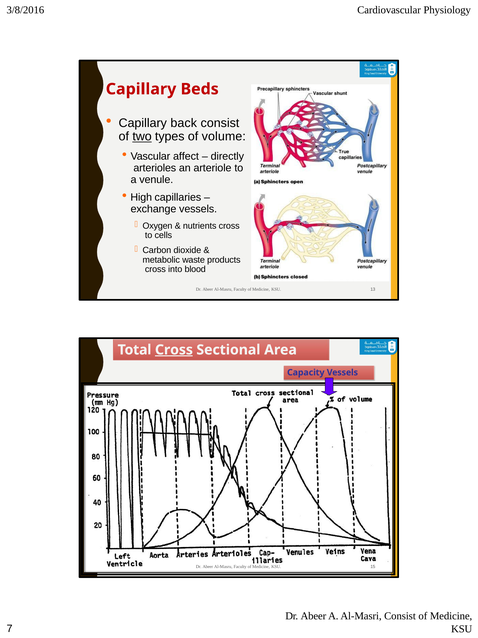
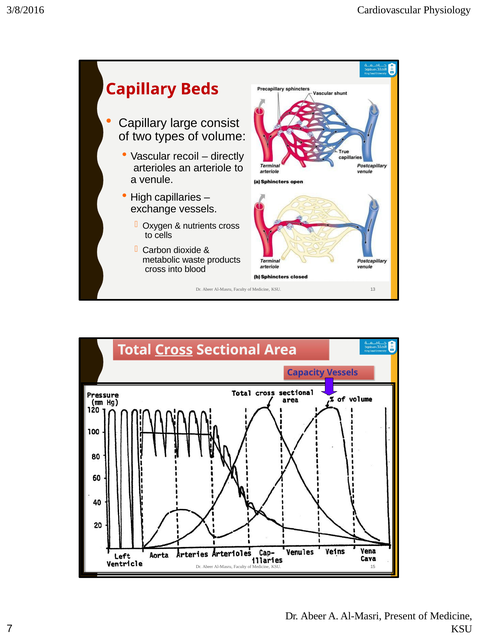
back: back -> large (184, 123)
two underline: present -> none (142, 136)
affect: affect -> recoil (186, 156)
Al-Masri Consist: Consist -> Present (400, 615)
